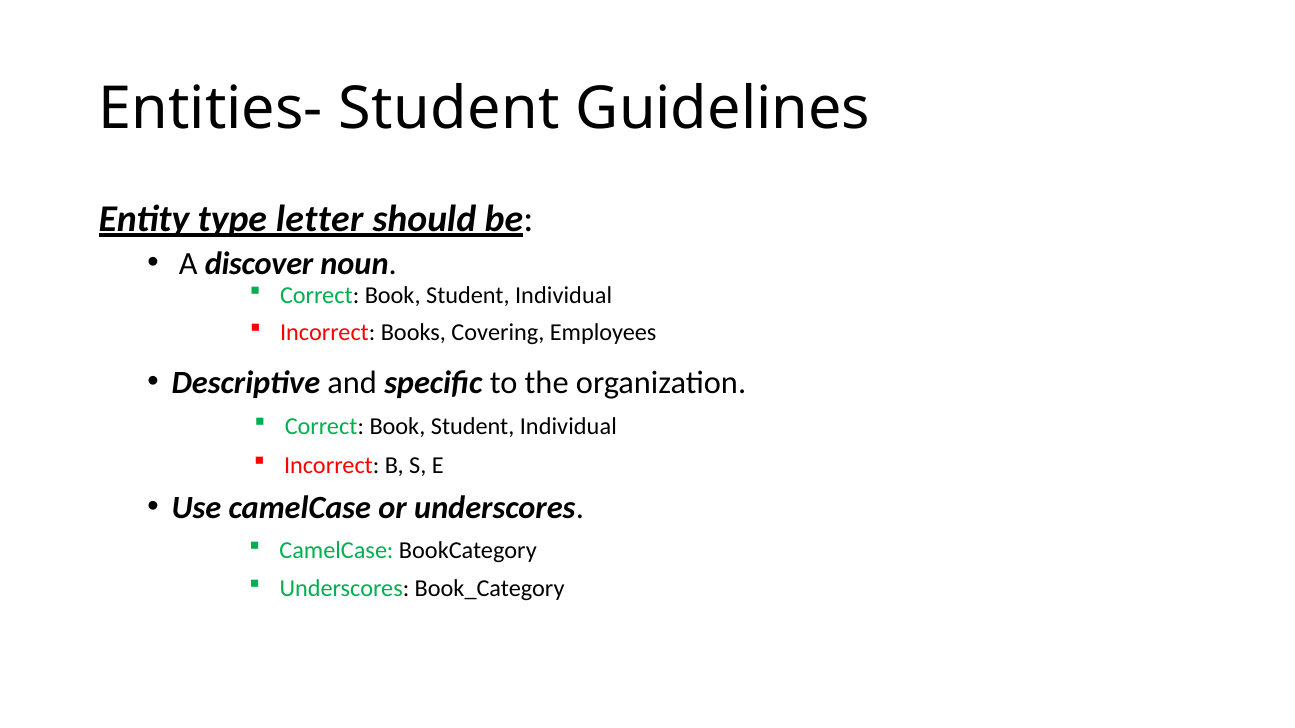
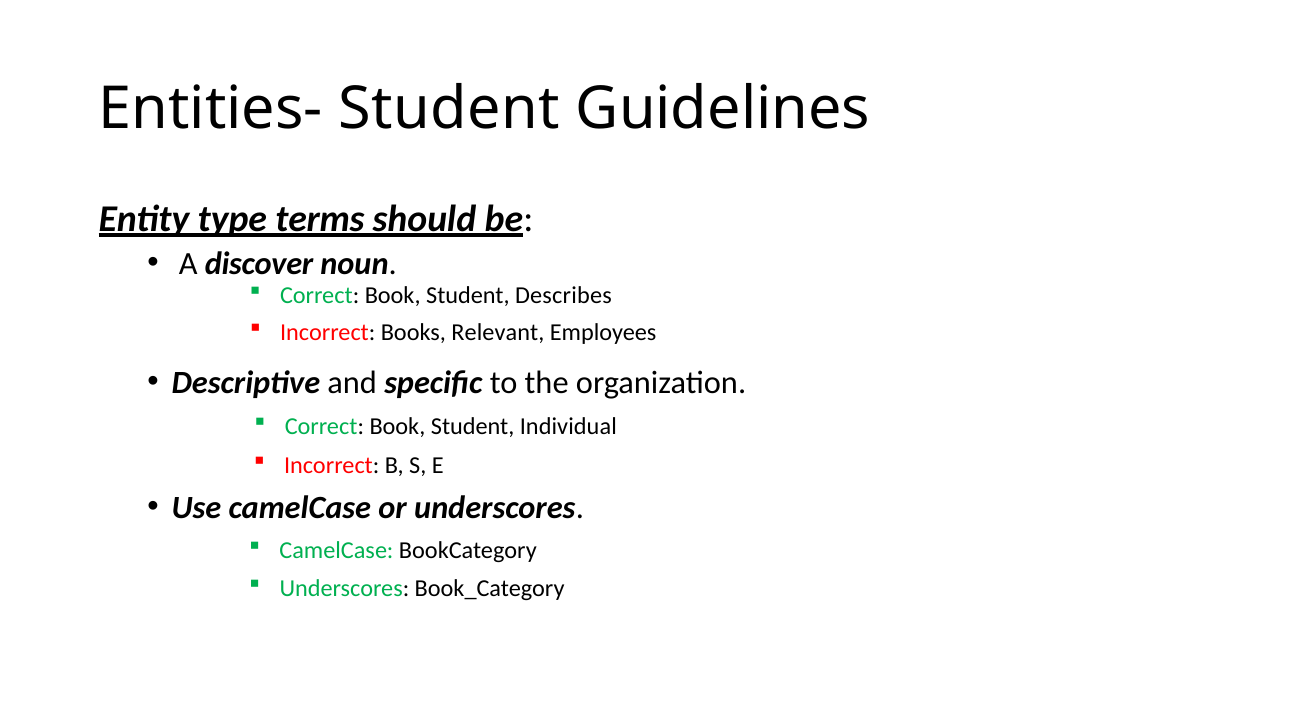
letter: letter -> terms (320, 219)
Individual: Individual -> Describes (563, 296)
Covering: Covering -> Relevant (498, 333)
